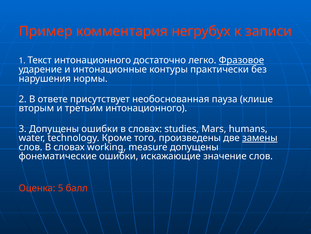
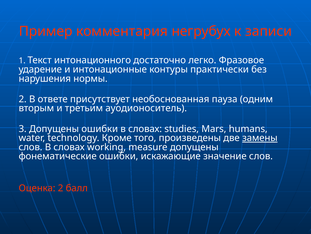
Фразовое underline: present -> none (241, 60)
клише: клише -> одним (256, 99)
третьим интонационного: интонационного -> ауодионоситель (146, 108)
Оценка 5: 5 -> 2 (61, 188)
